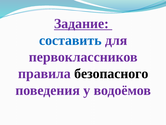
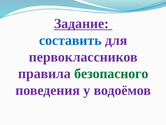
безопасного colour: black -> green (111, 73)
